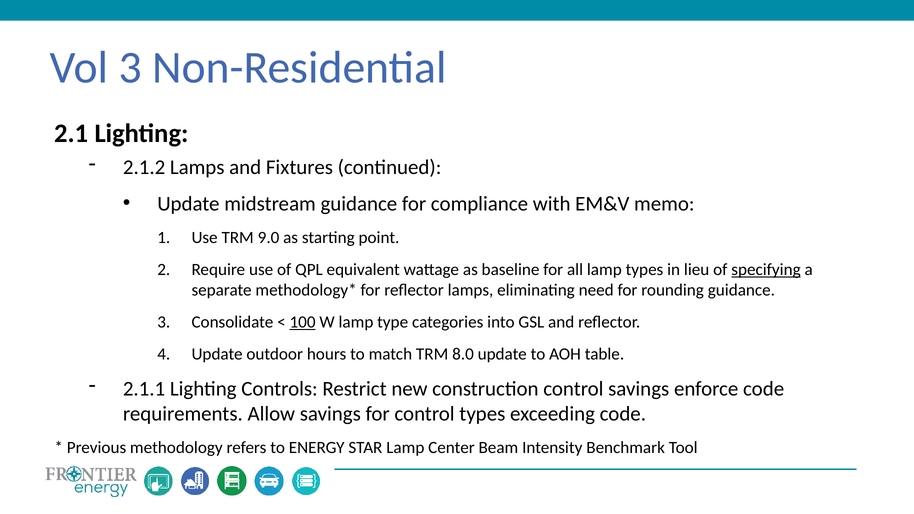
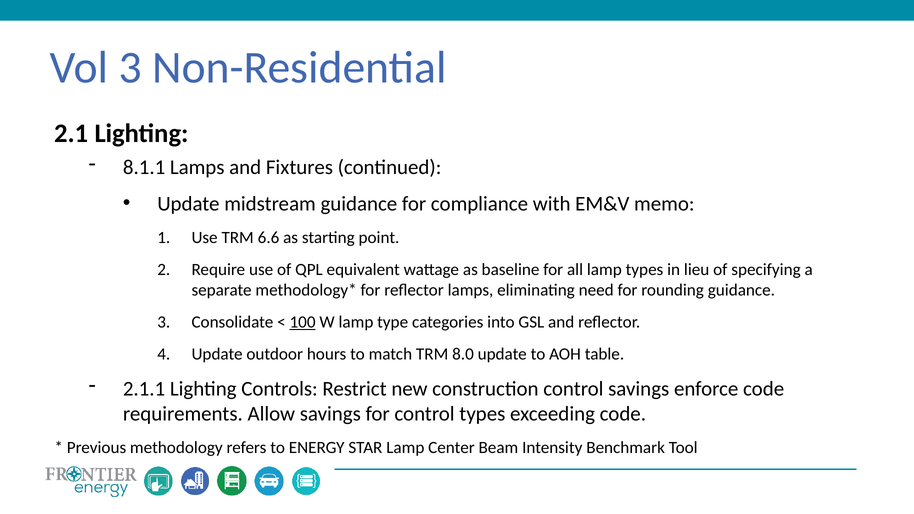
2.1.2: 2.1.2 -> 8.1.1 (144, 167)
9.0: 9.0 -> 6.6 (269, 238)
specifying underline: present -> none (766, 270)
